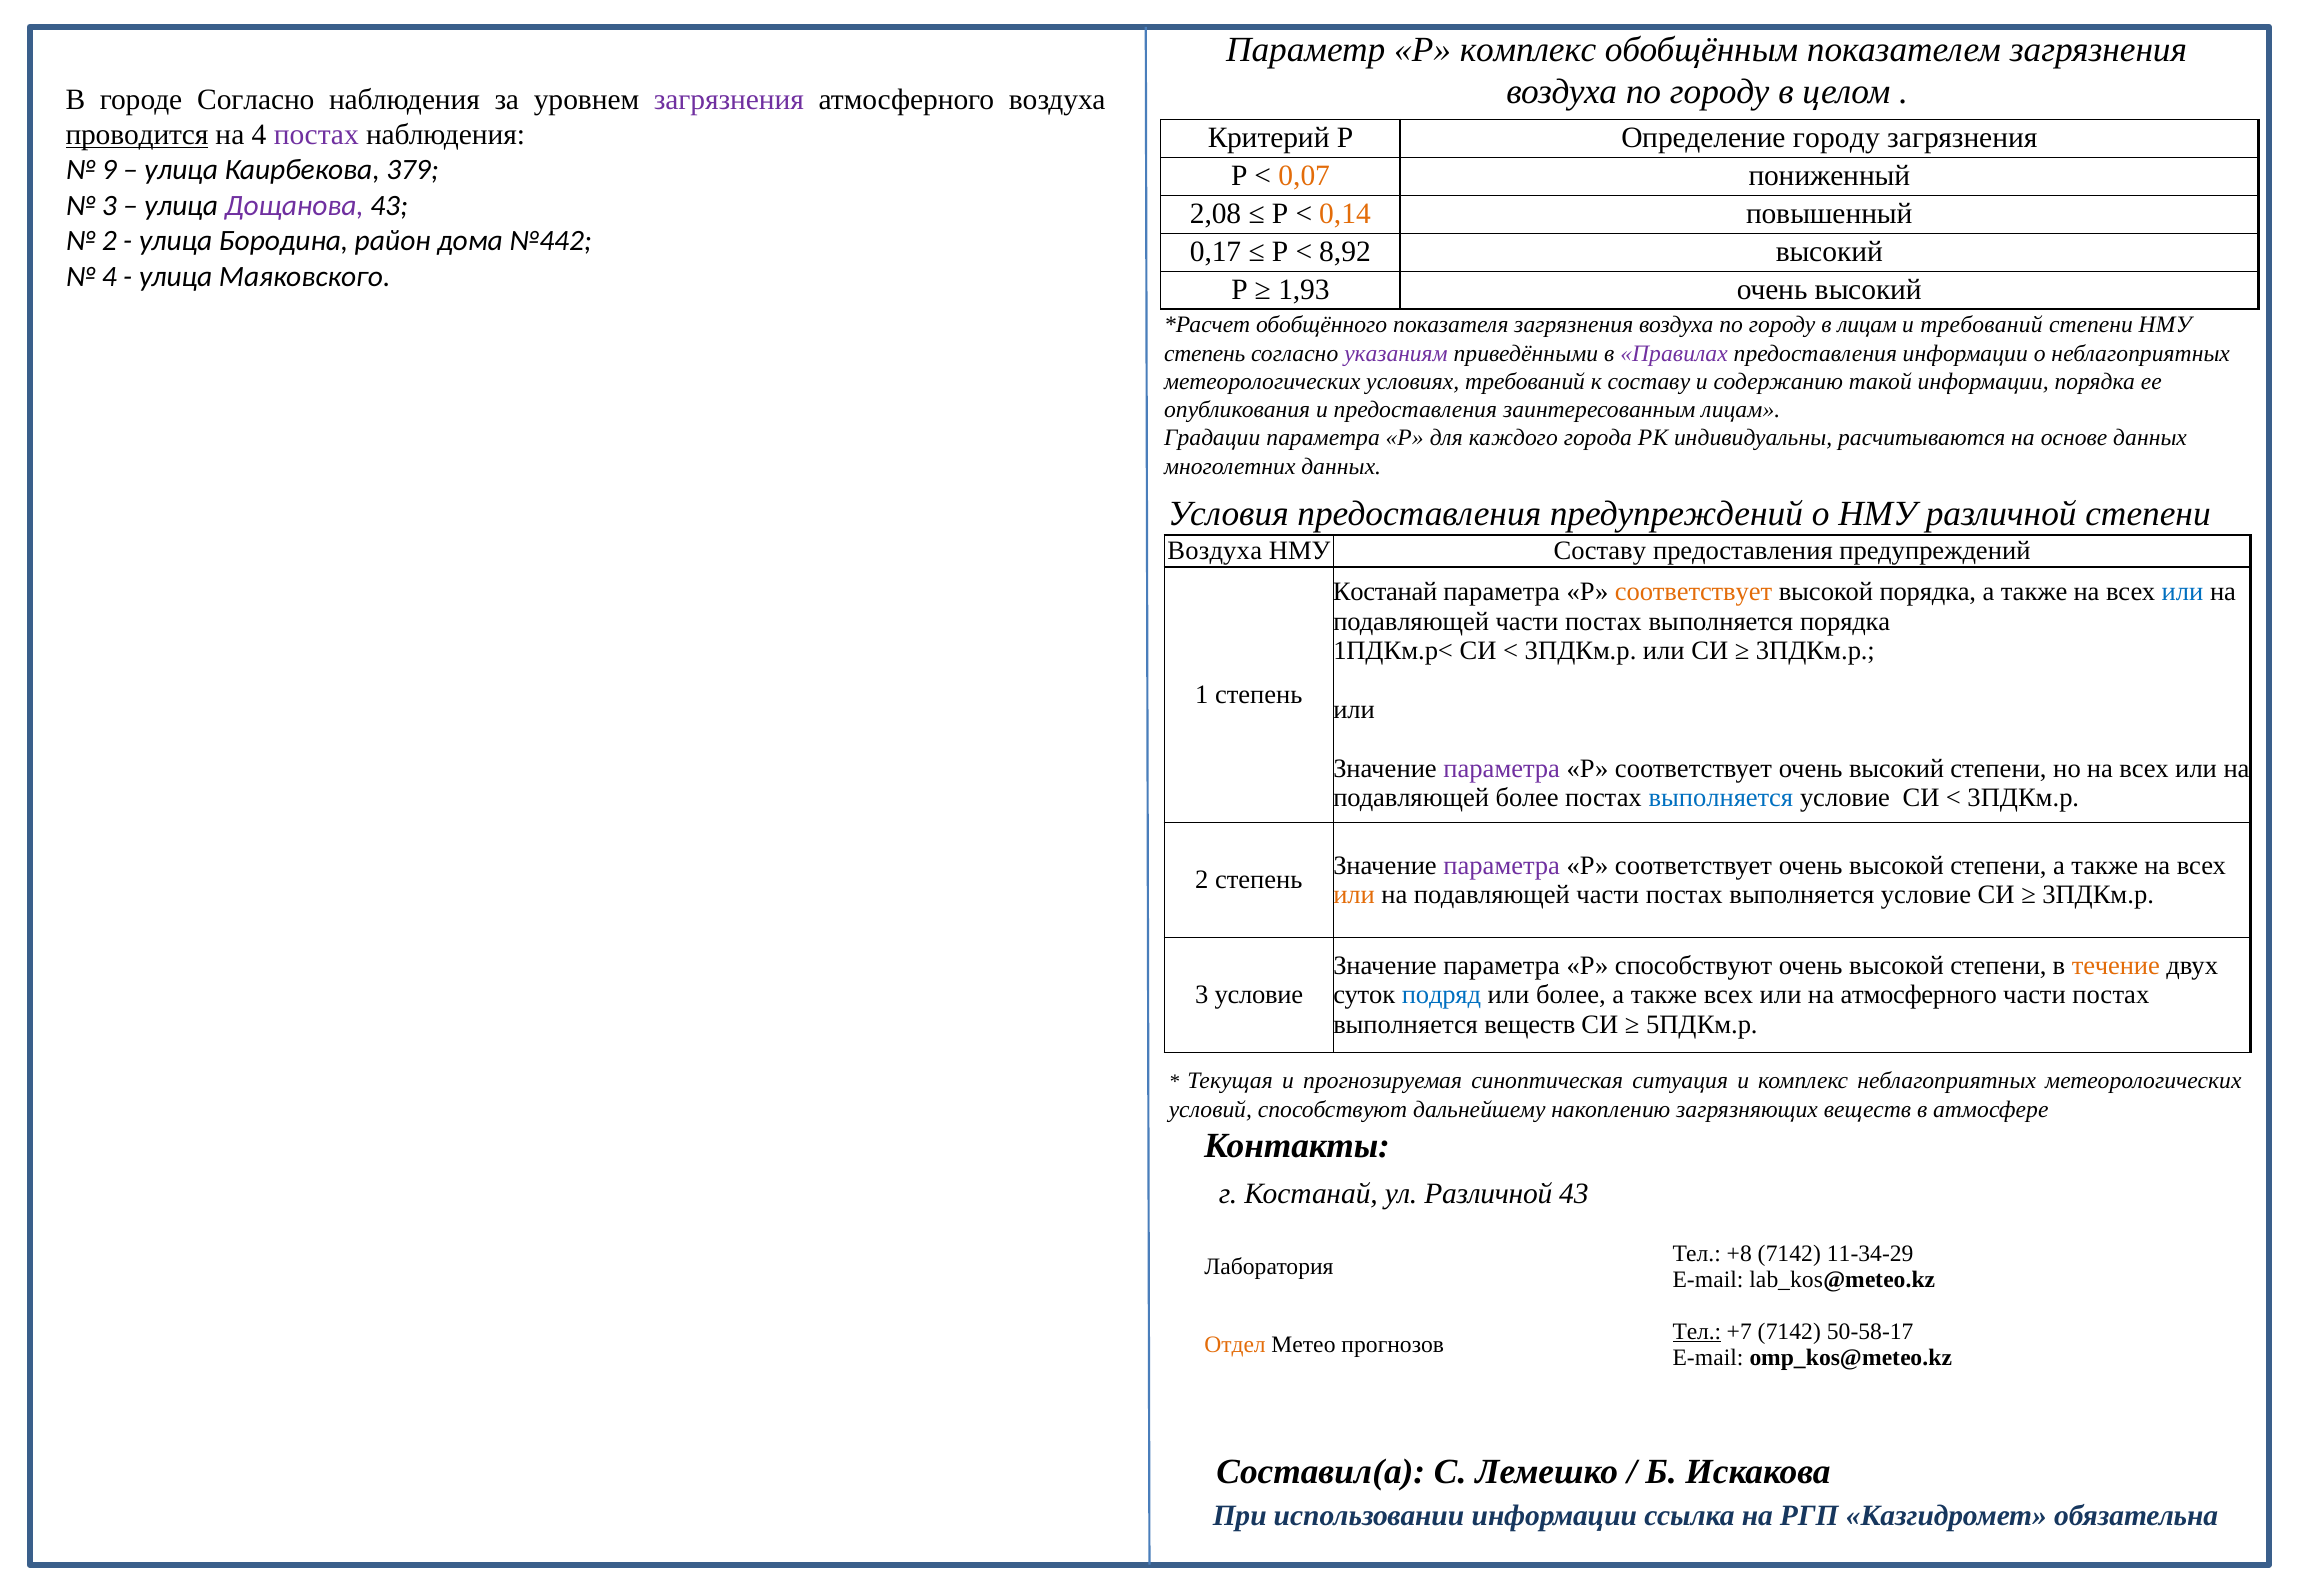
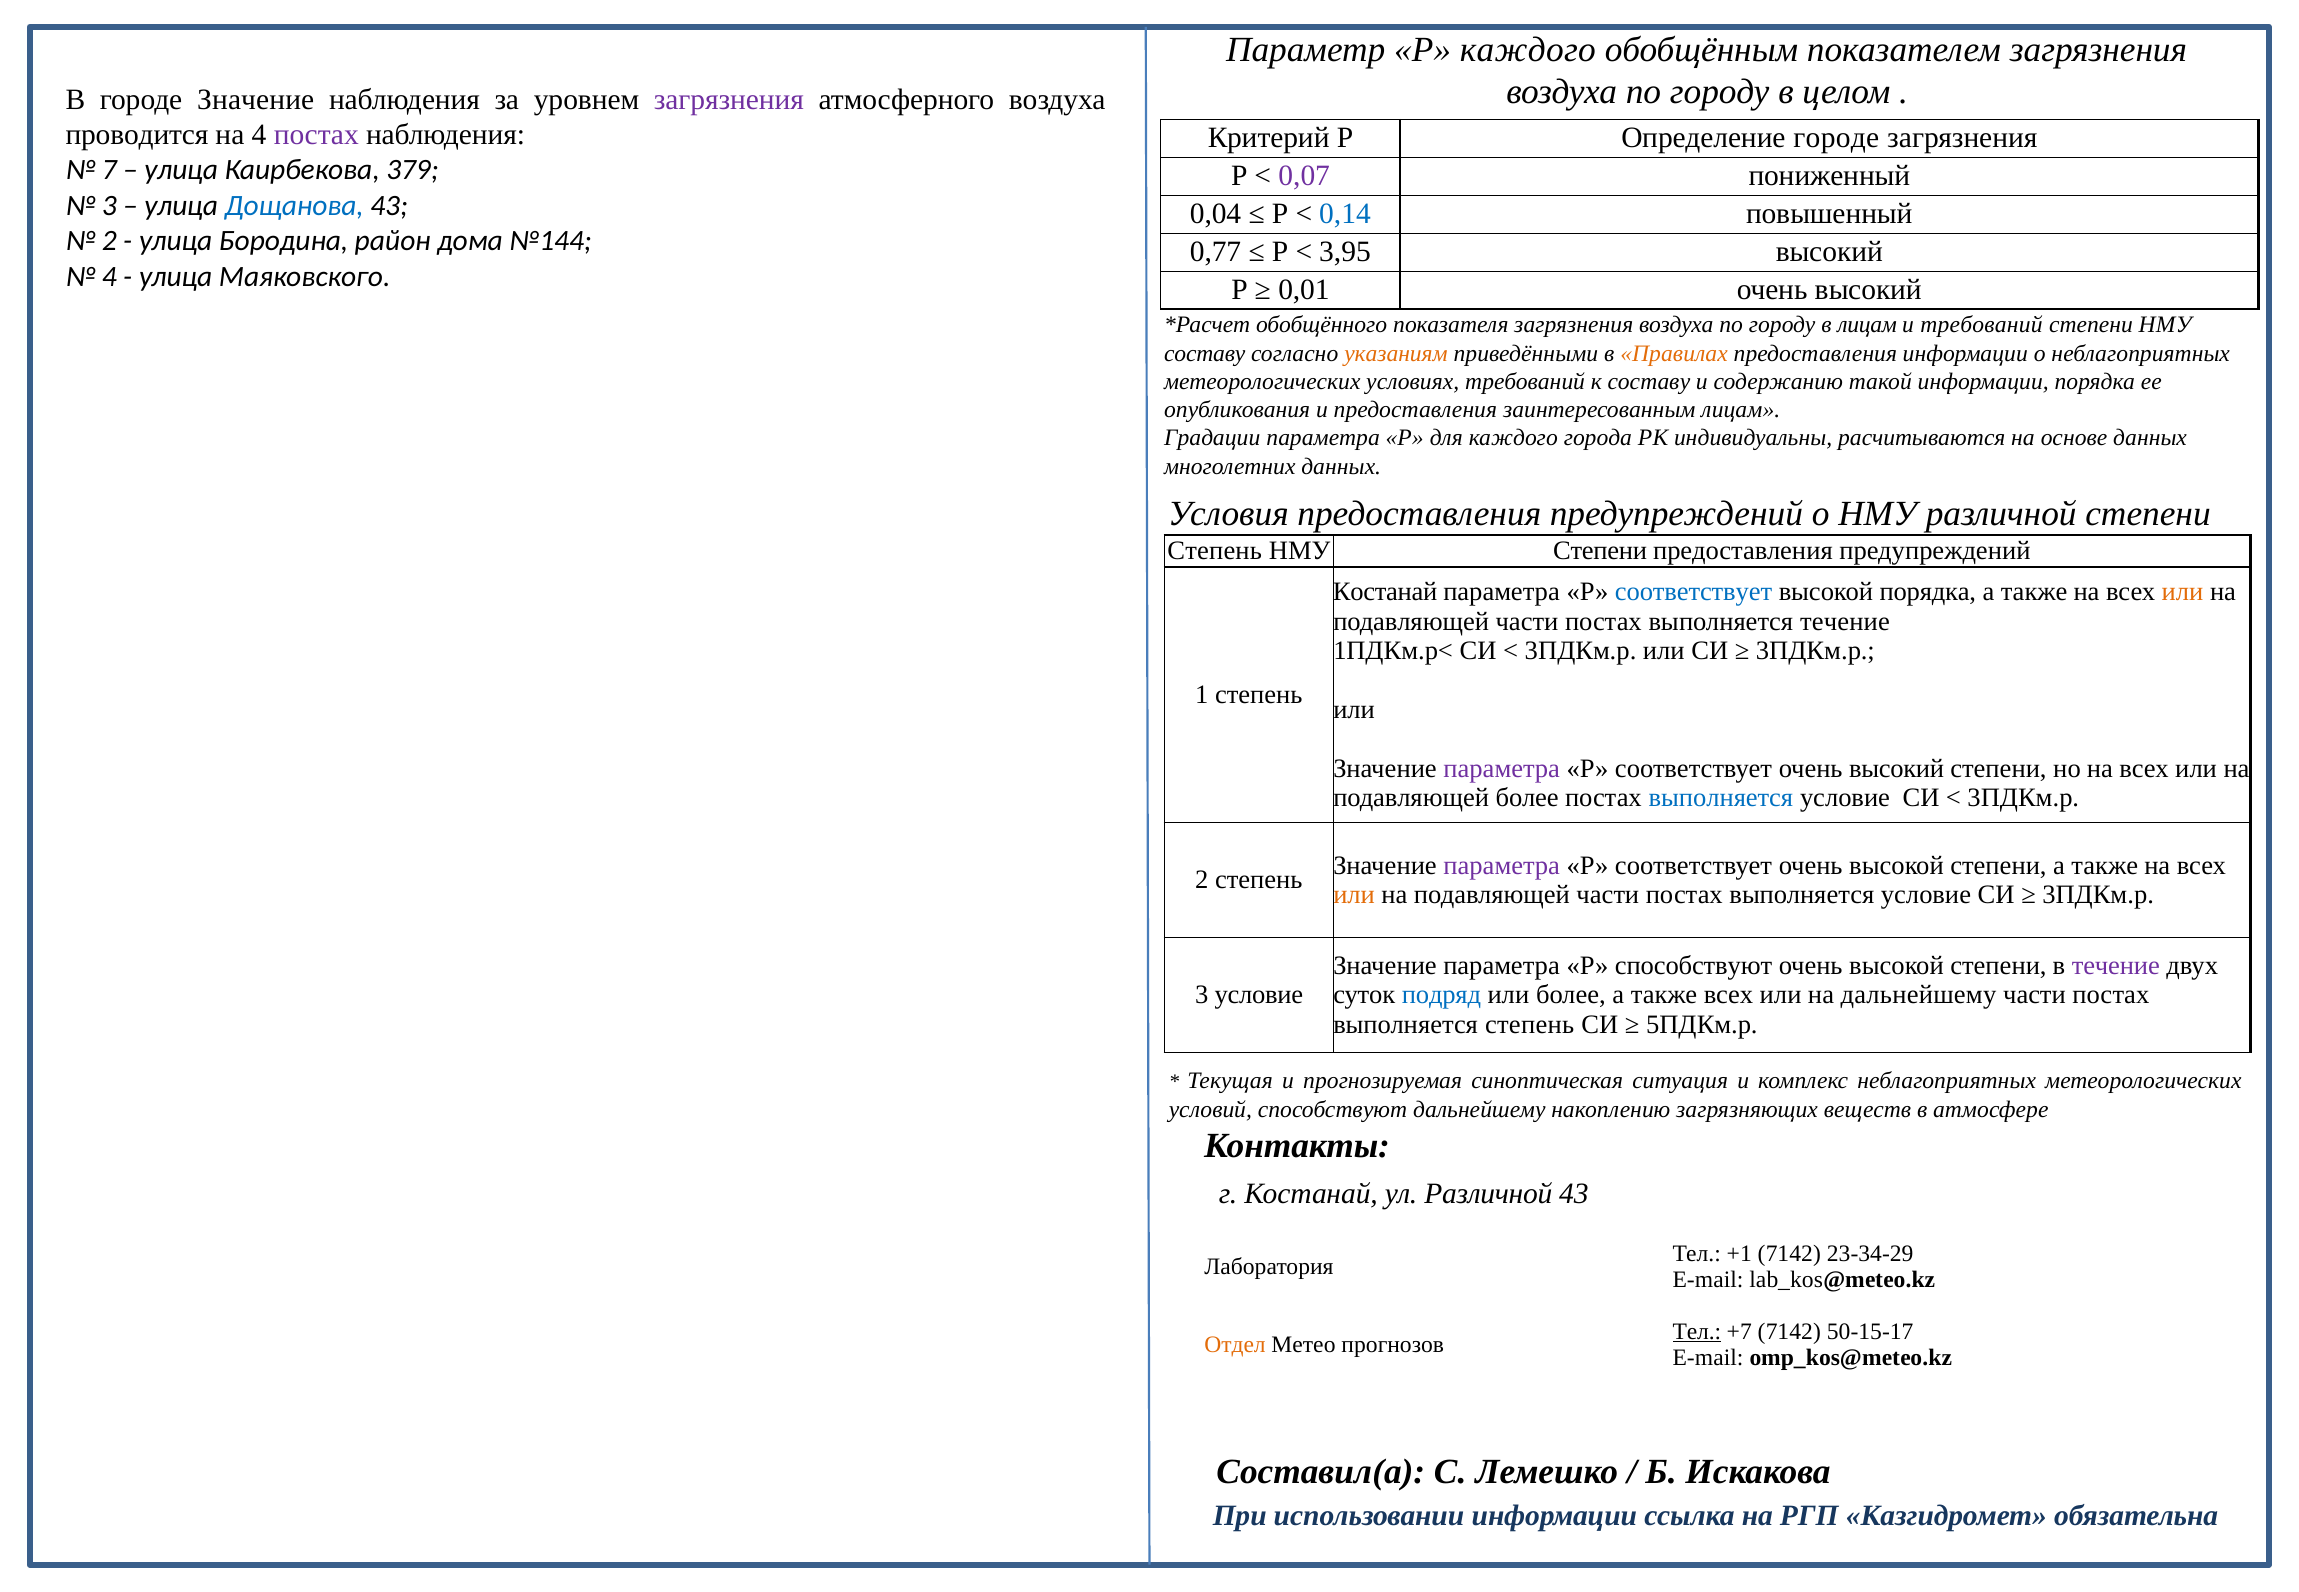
Р комплекс: комплекс -> каждого (1528, 50)
городе Согласно: Согласно -> Значение (256, 99)
проводится underline: present -> none (137, 135)
Определение городу: городу -> городе (1836, 138)
9: 9 -> 7 (109, 170)
0,07 colour: orange -> purple (1304, 176)
Дощанова colour: purple -> blue (294, 206)
2,08: 2,08 -> 0,04 (1216, 214)
0,14 colour: orange -> blue (1345, 214)
№442: №442 -> №144 (550, 241)
0,17: 0,17 -> 0,77 (1216, 252)
8,92: 8,92 -> 3,95 (1345, 252)
1,93: 1,93 -> 0,01 (1304, 290)
степень: степень -> составу (1205, 353)
указаниям colour: purple -> orange (1396, 353)
Правилах colour: purple -> orange (1674, 353)
Воздуха: Воздуха -> Степень (1215, 551)
НМУ Составу: Составу -> Степени (1600, 551)
соответствует colour: orange -> blue (1694, 592)
или colour: blue -> orange (2182, 592)
выполняется порядка: порядка -> течение (1845, 621)
течение colour: orange -> purple (2116, 965)
на атмосферного: атмосферного -> дальнейшему (1919, 995)
выполняется веществ: веществ -> степень (1530, 1024)
+8: +8 -> +1 (1739, 1253)
11-34-29: 11-34-29 -> 23-34-29 (1870, 1253)
50-58-17: 50-58-17 -> 50-15-17 (1870, 1331)
